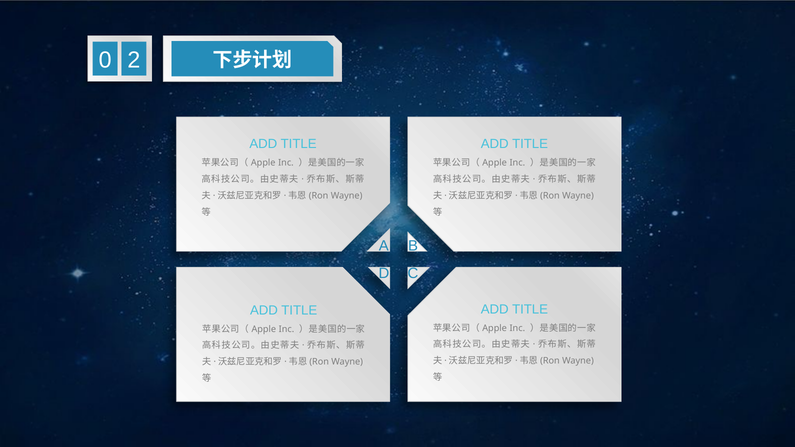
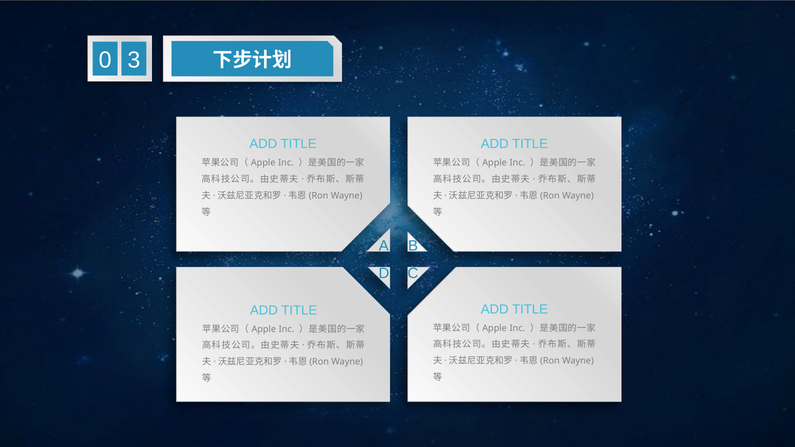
2: 2 -> 3 (134, 60)
